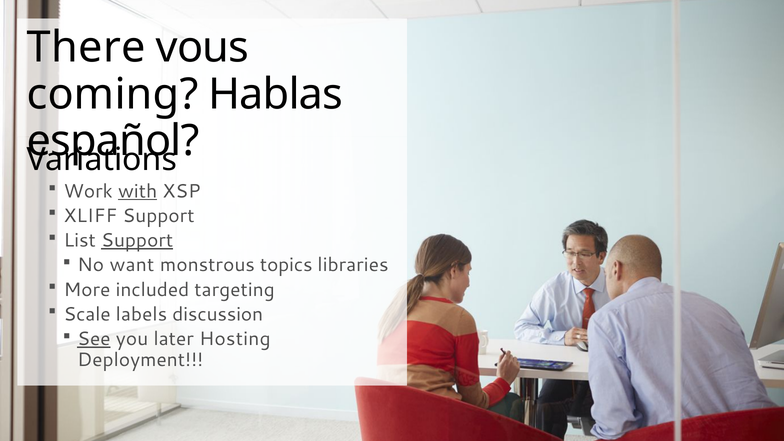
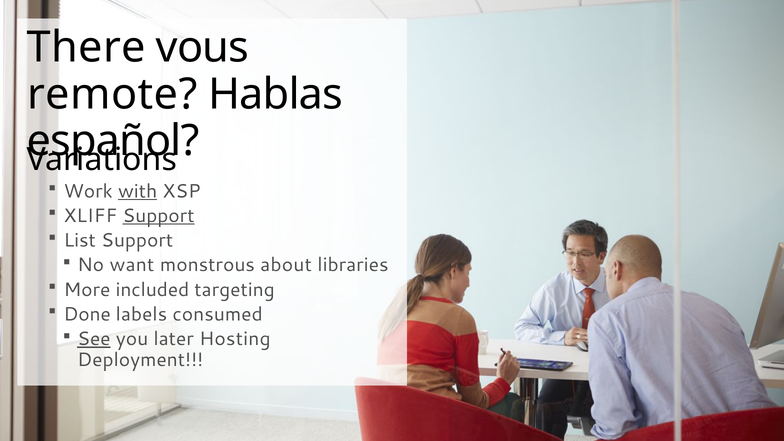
coming: coming -> remote (112, 94)
Support underline: none -> present (158, 216)
Support underline: present -> none (137, 240)
topics: topics -> about (286, 265)
Scale: Scale -> Done (87, 314)
discussion: discussion -> consumed (218, 314)
